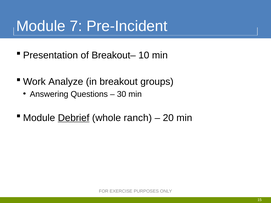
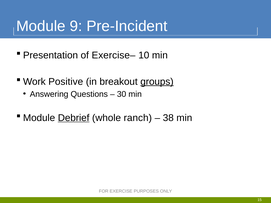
7: 7 -> 9 (76, 26)
Breakout–: Breakout– -> Exercise– (114, 55)
Analyze: Analyze -> Positive (66, 82)
groups underline: none -> present (157, 82)
20: 20 -> 38 (168, 118)
